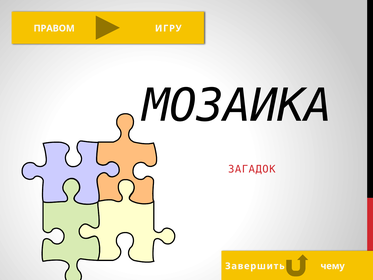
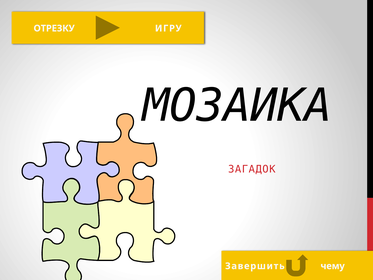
ПРАВОМ: ПРАВОМ -> ОТРЕЗКУ (54, 28)
